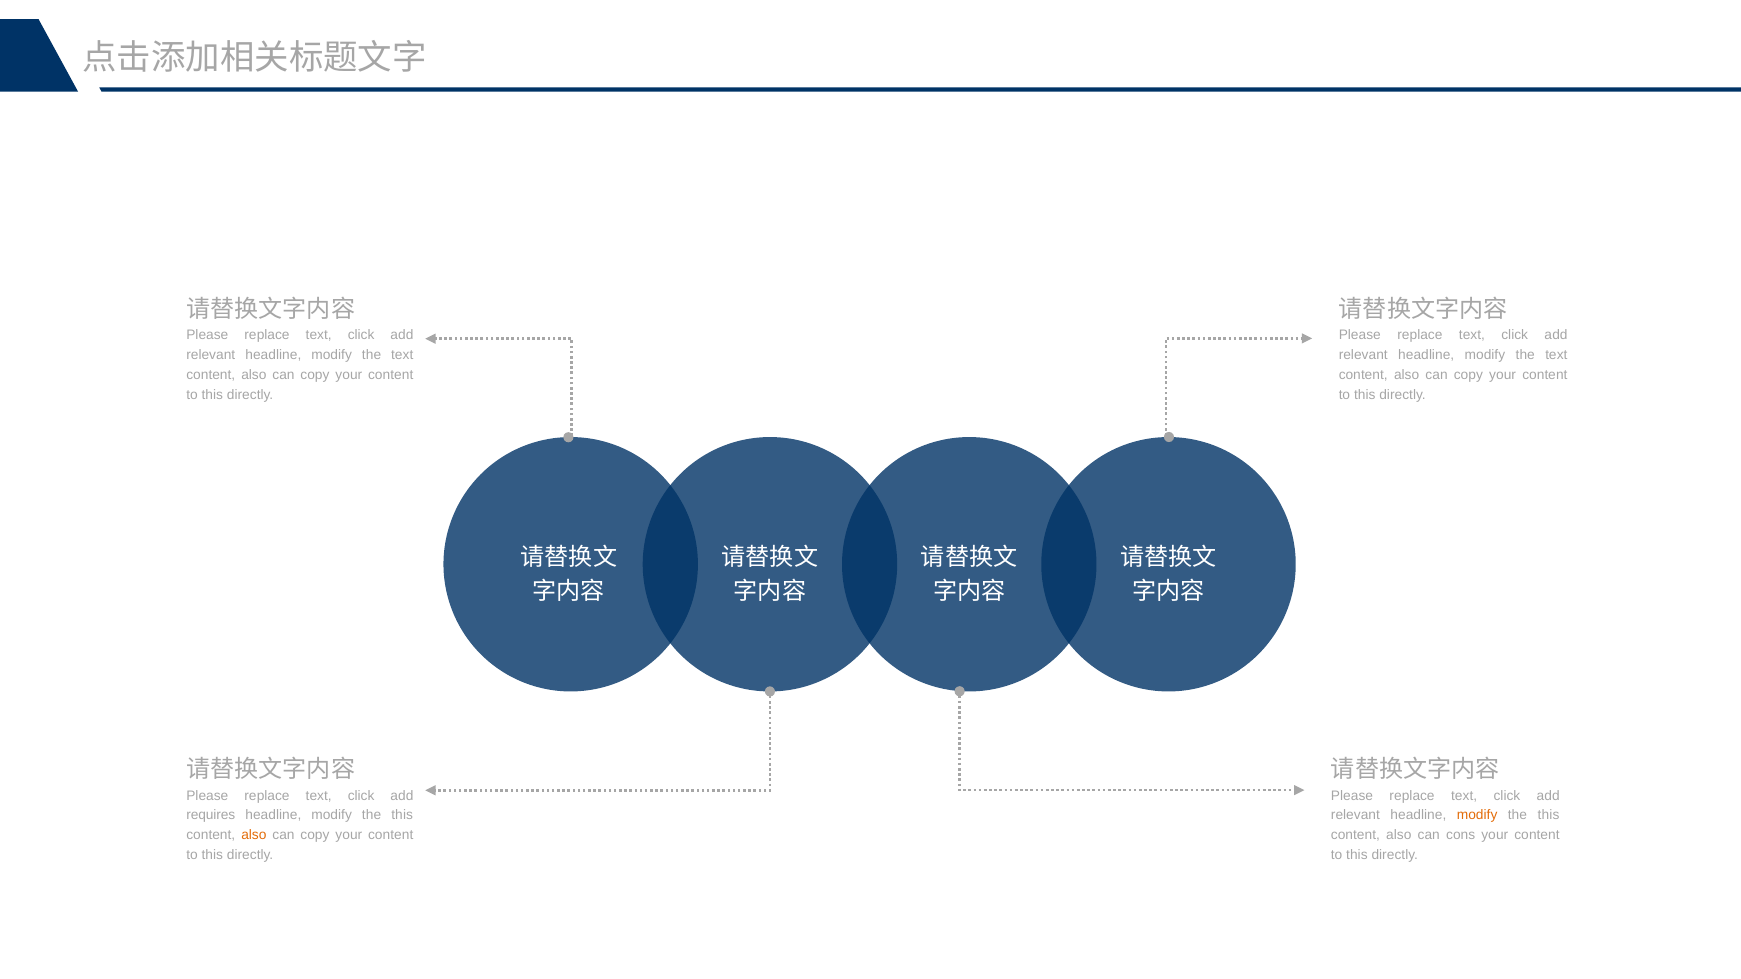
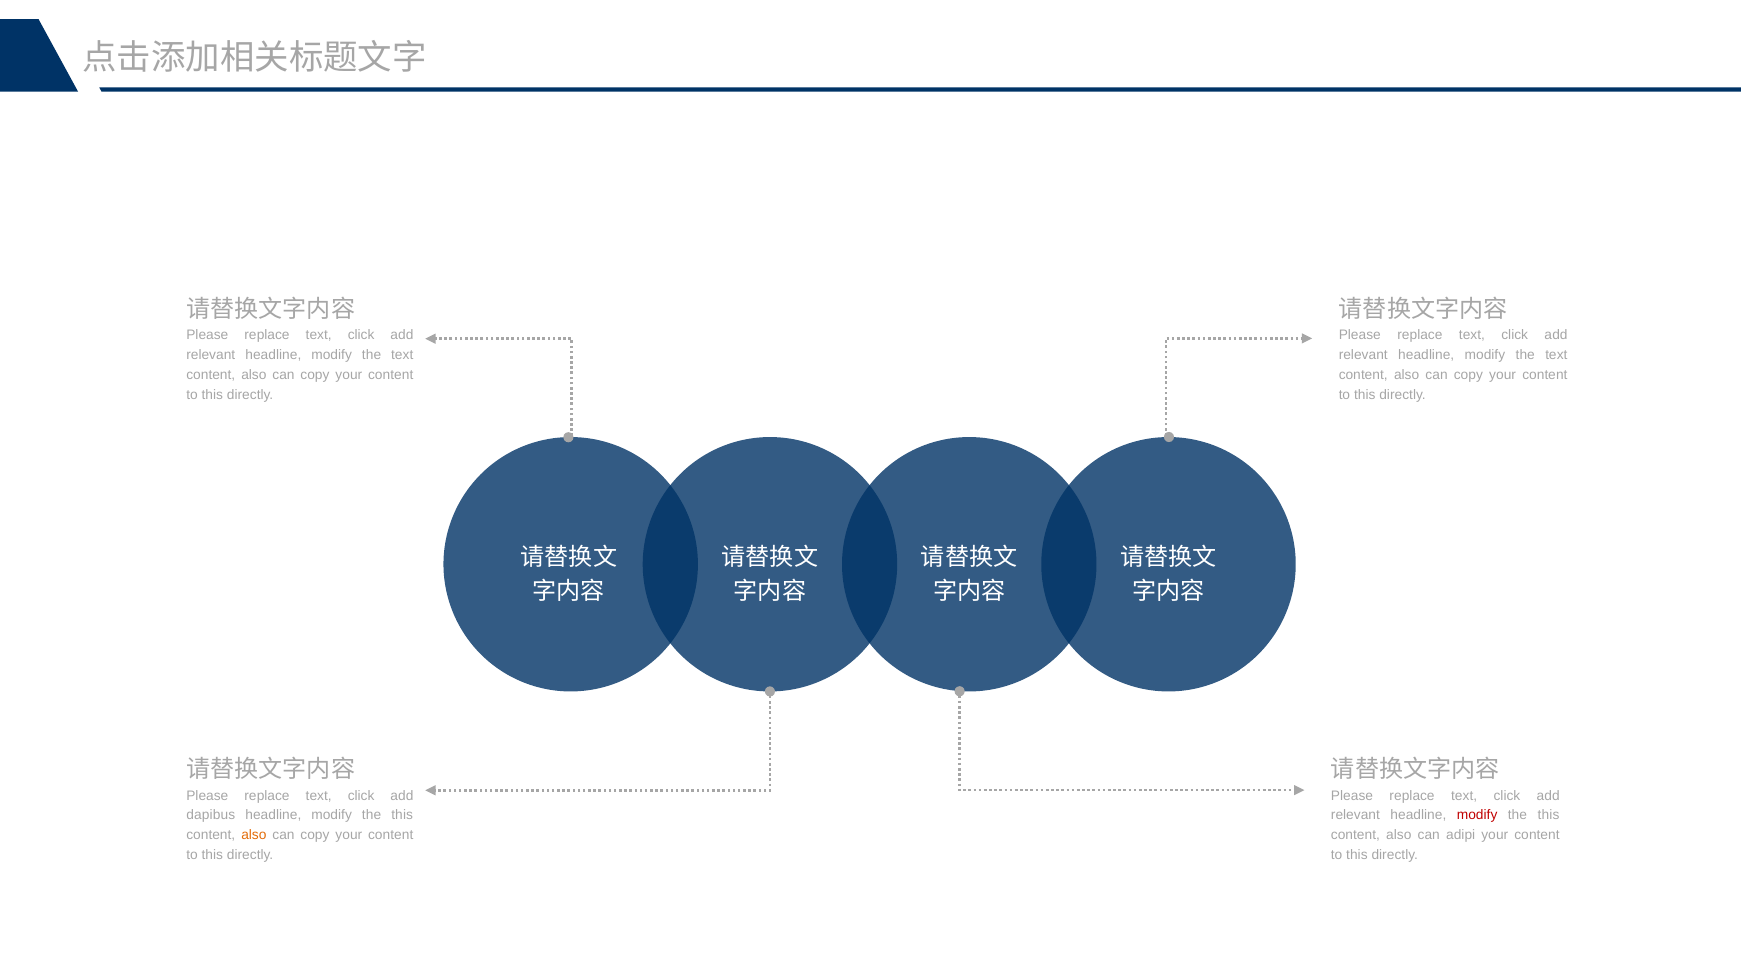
requires: requires -> dapibus (211, 816)
modify colour: orange -> red (1477, 816)
cons: cons -> adipi (1461, 835)
